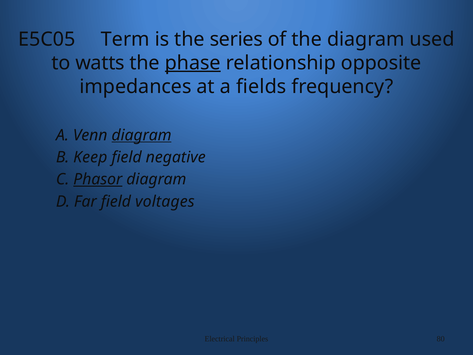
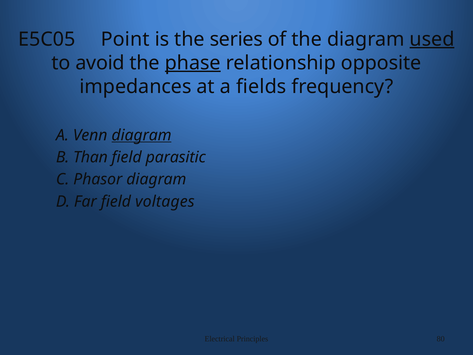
Term: Term -> Point (125, 39)
used underline: none -> present (432, 39)
watts: watts -> avoid (100, 63)
Keep: Keep -> Than (90, 157)
negative: negative -> parasitic (176, 157)
Phasor underline: present -> none (98, 179)
